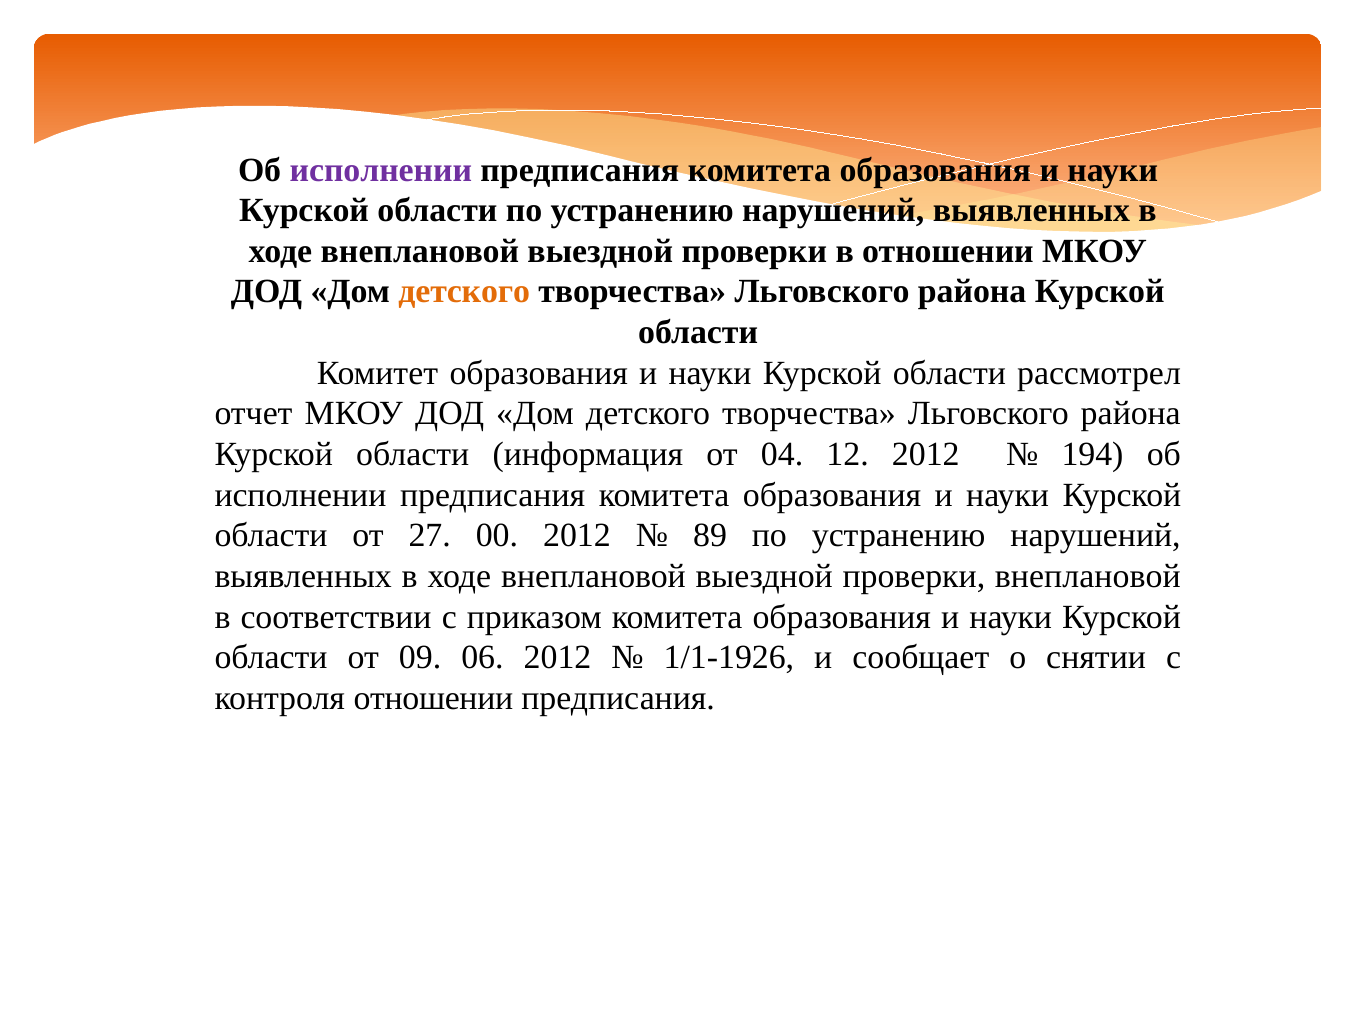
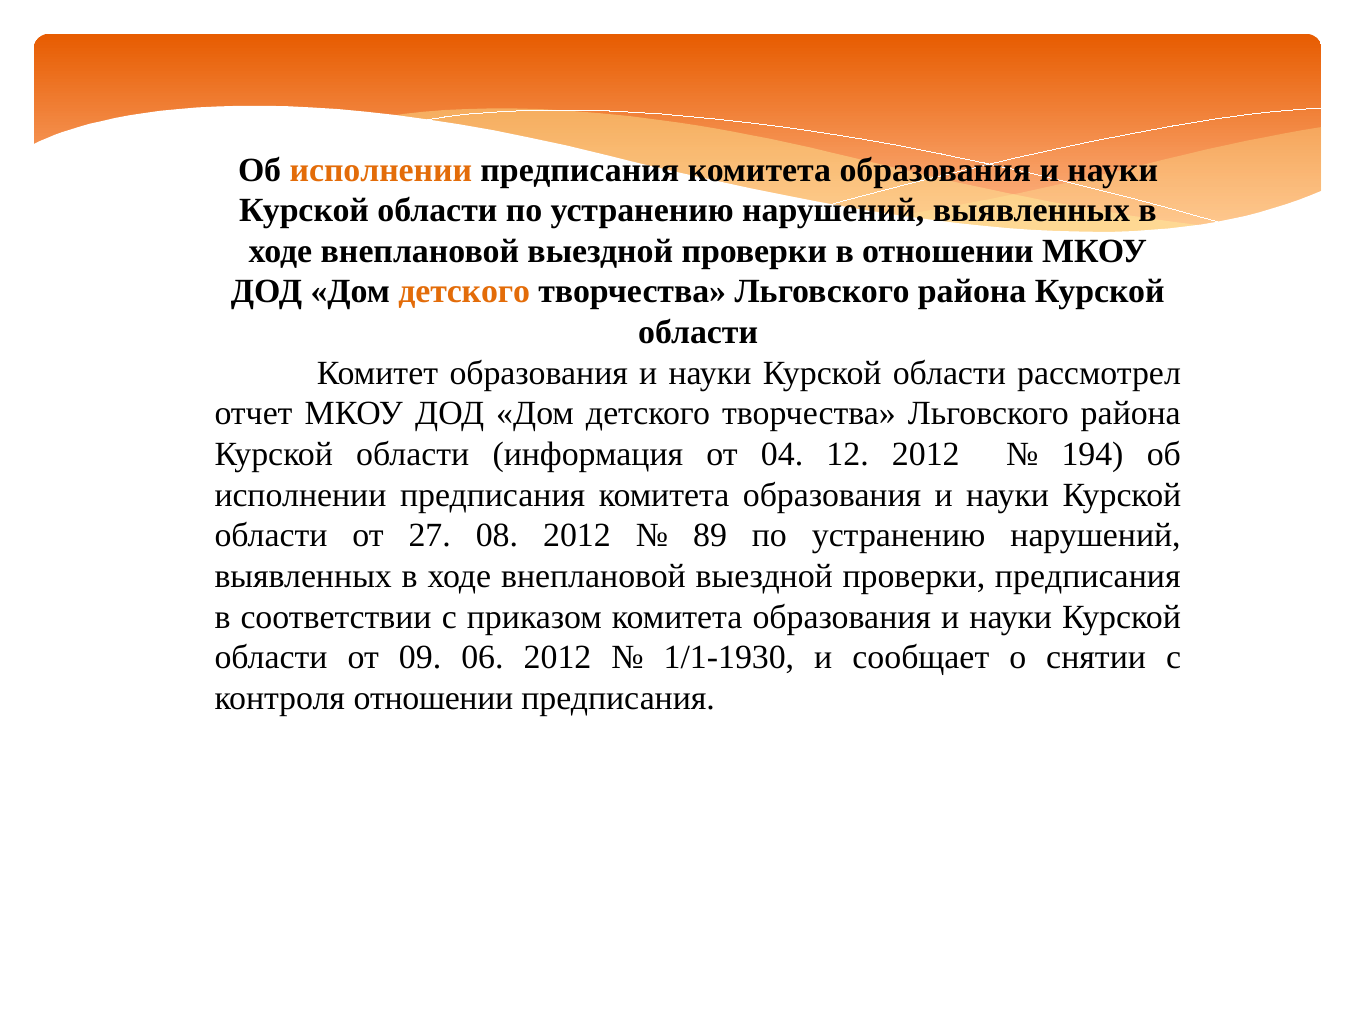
исполнении colour: purple -> orange (381, 170)
00: 00 -> 08 (497, 535)
проверки внеплановой: внеплановой -> предписания (1088, 576)
1/1-1926: 1/1-1926 -> 1/1-1930 (729, 657)
